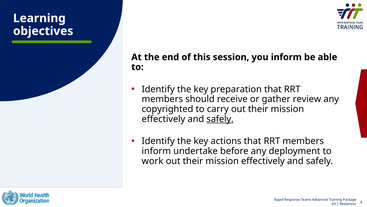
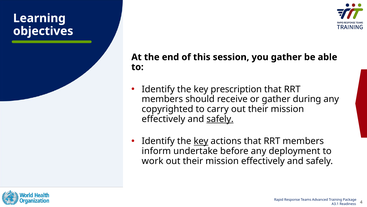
you inform: inform -> gather (286, 57)
preparation: preparation -> prescription (236, 89)
review: review -> during (307, 99)
key underline: none -> present (201, 141)
